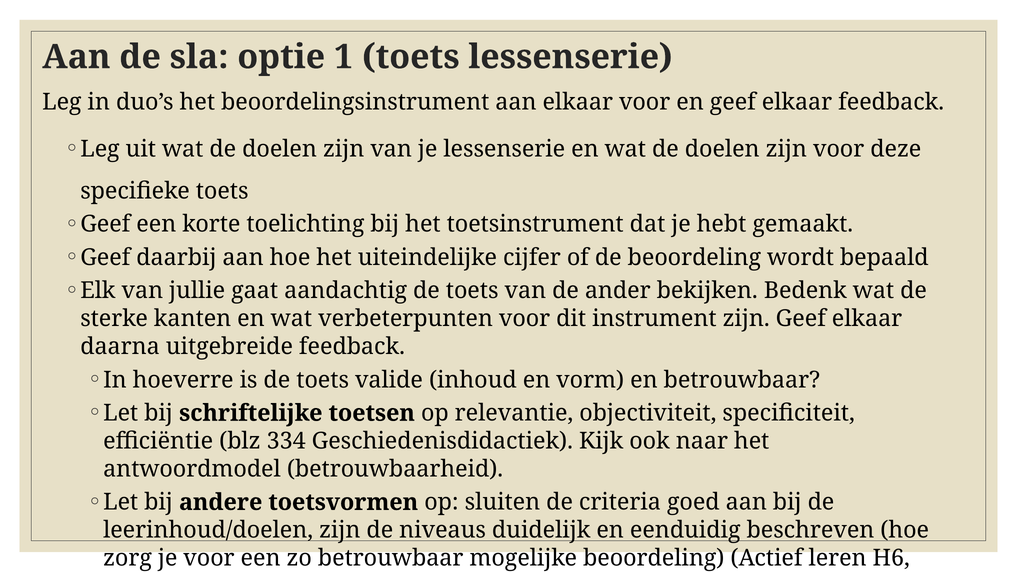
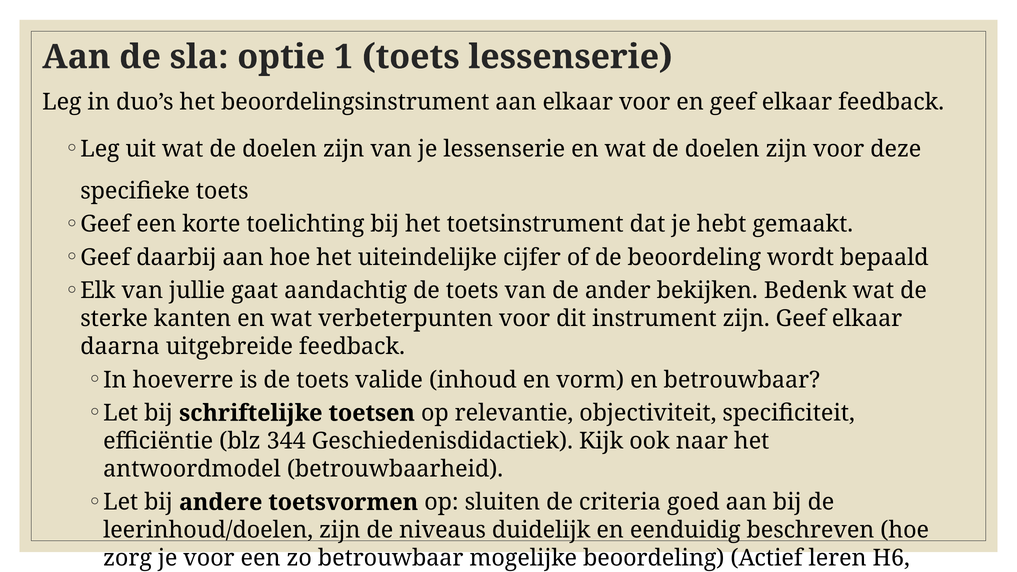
334: 334 -> 344 (286, 441)
